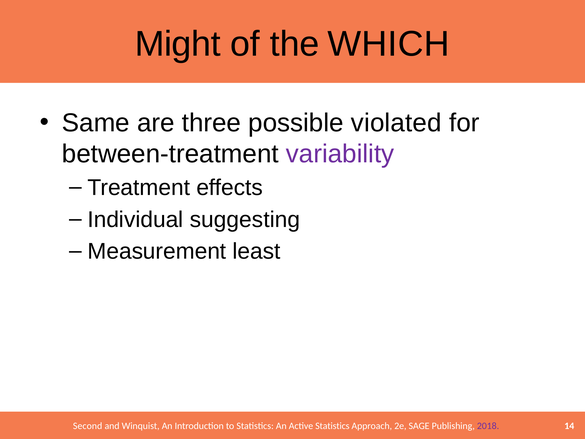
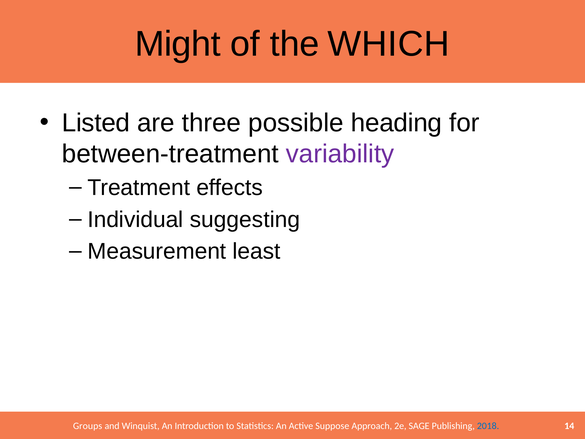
Same: Same -> Listed (96, 123)
violated: violated -> heading (397, 123)
Second: Second -> Groups (88, 426)
Active Statistics: Statistics -> Suppose (332, 426)
2018 colour: purple -> blue (488, 426)
